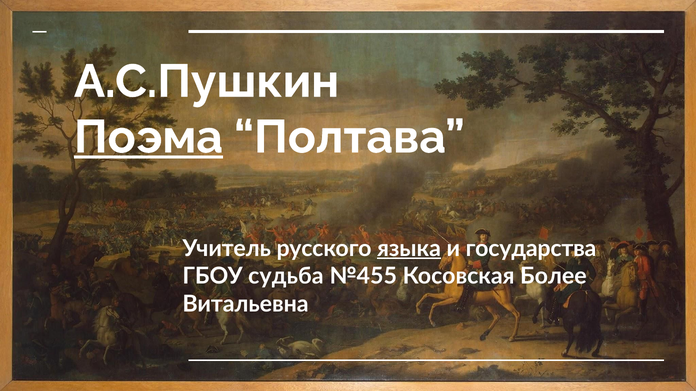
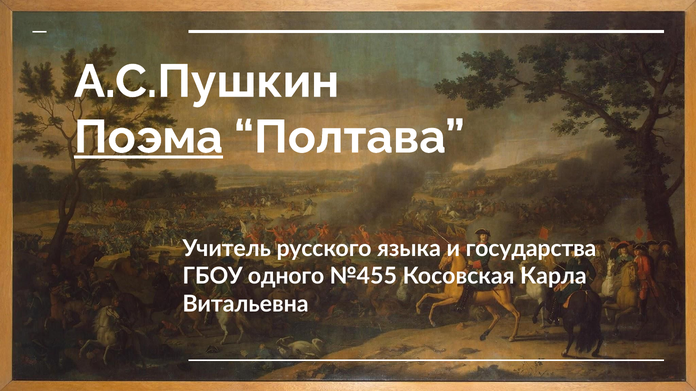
языка underline: present -> none (409, 249)
судьба: судьба -> одного (286, 277)
Более: Более -> Карла (553, 277)
